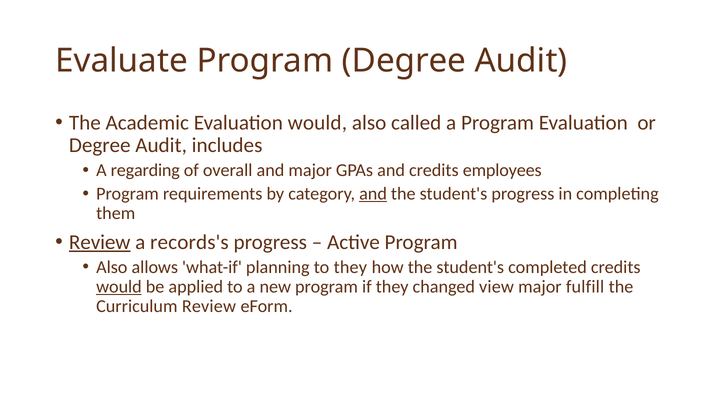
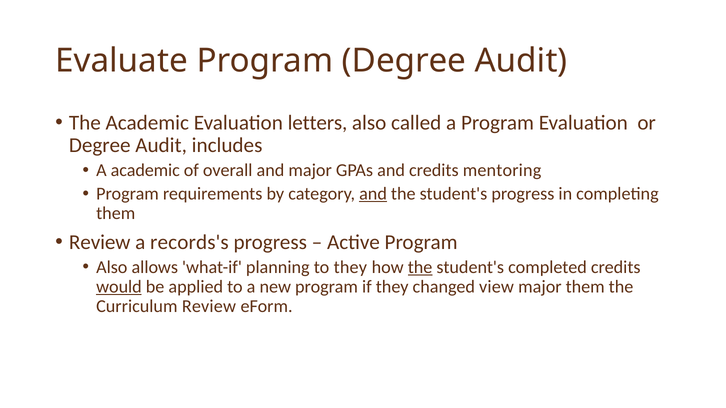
Evaluation would: would -> letters (318, 123)
A regarding: regarding -> academic (145, 171)
employees: employees -> mentoring (502, 171)
Review underline: present -> none (100, 242)
the underline: none -> present (420, 267)
major fulfill: fulfill -> them (585, 287)
